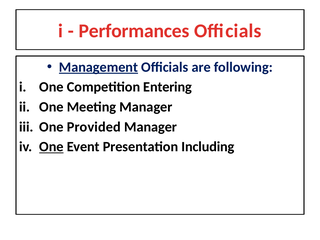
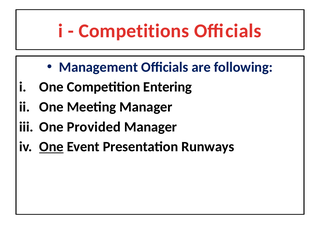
Performances: Performances -> Competitions (134, 31)
Management underline: present -> none (98, 67)
Including: Including -> Runways (208, 147)
